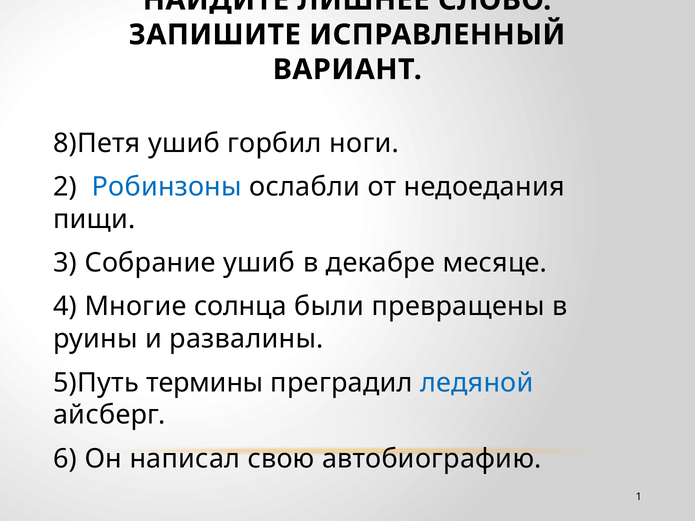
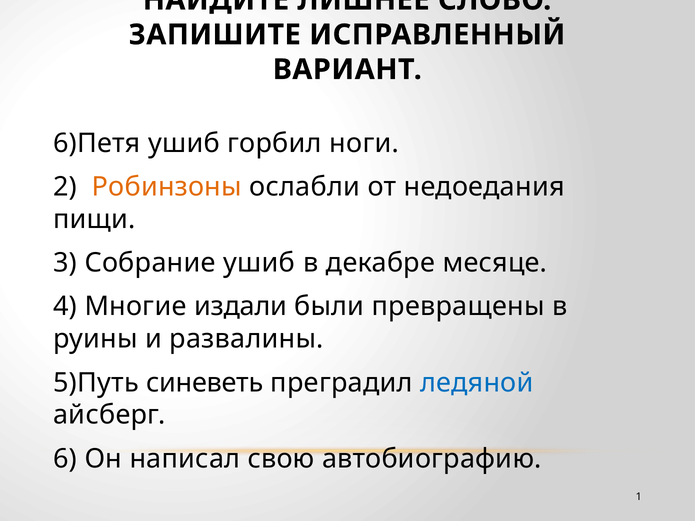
8)Петя: 8)Петя -> 6)Петя (97, 143)
Робинзоны colour: blue -> orange (167, 187)
солнца: солнца -> издали (241, 307)
термины: термины -> синеветь (205, 383)
